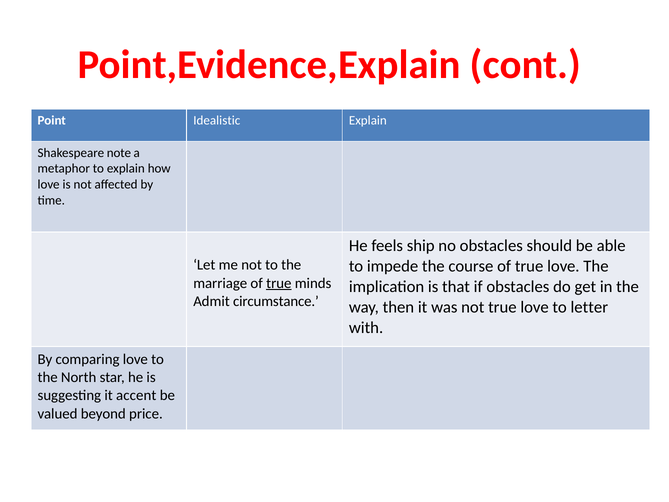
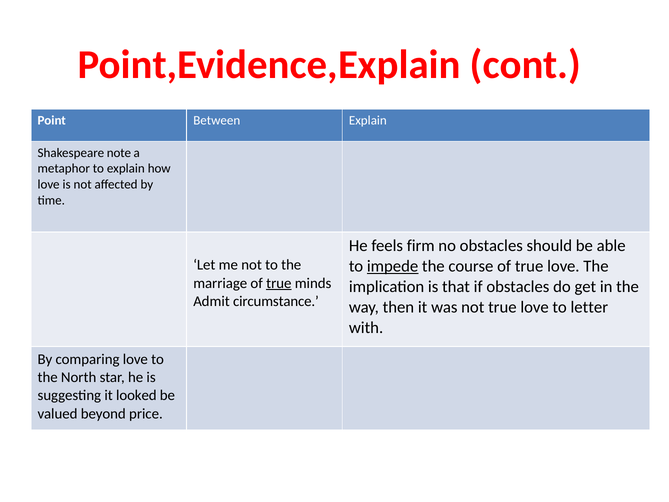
Idealistic: Idealistic -> Between (217, 121)
ship: ship -> firm (421, 246)
impede underline: none -> present (393, 266)
accent: accent -> looked (136, 395)
